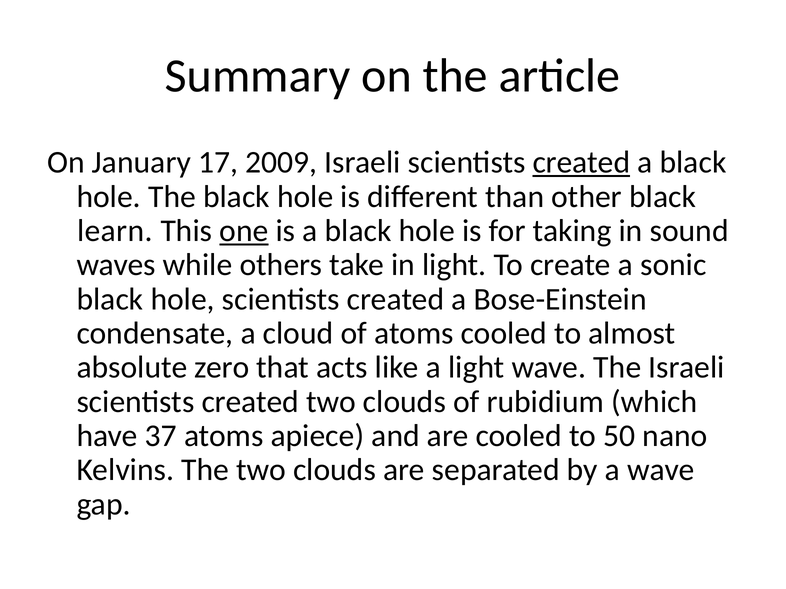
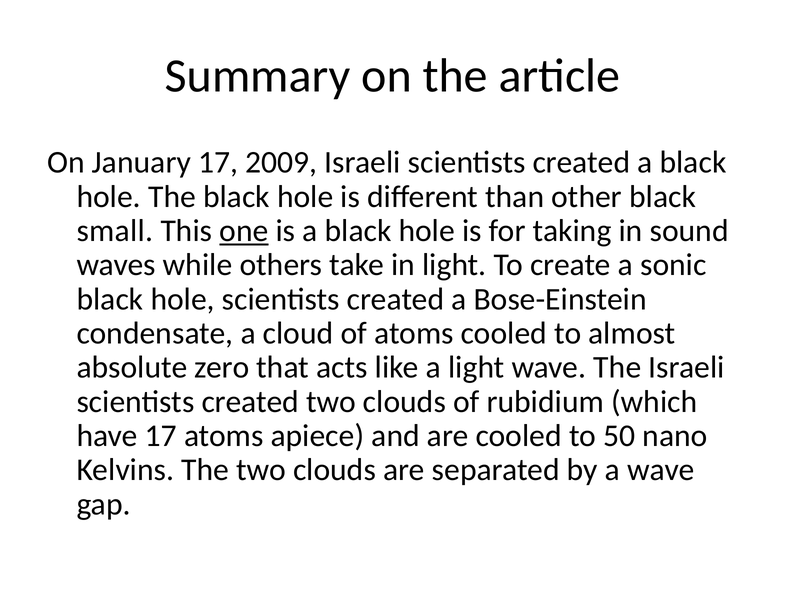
created underline: present -> none (581, 163)
learn: learn -> small (115, 231)
have 37: 37 -> 17 (161, 436)
